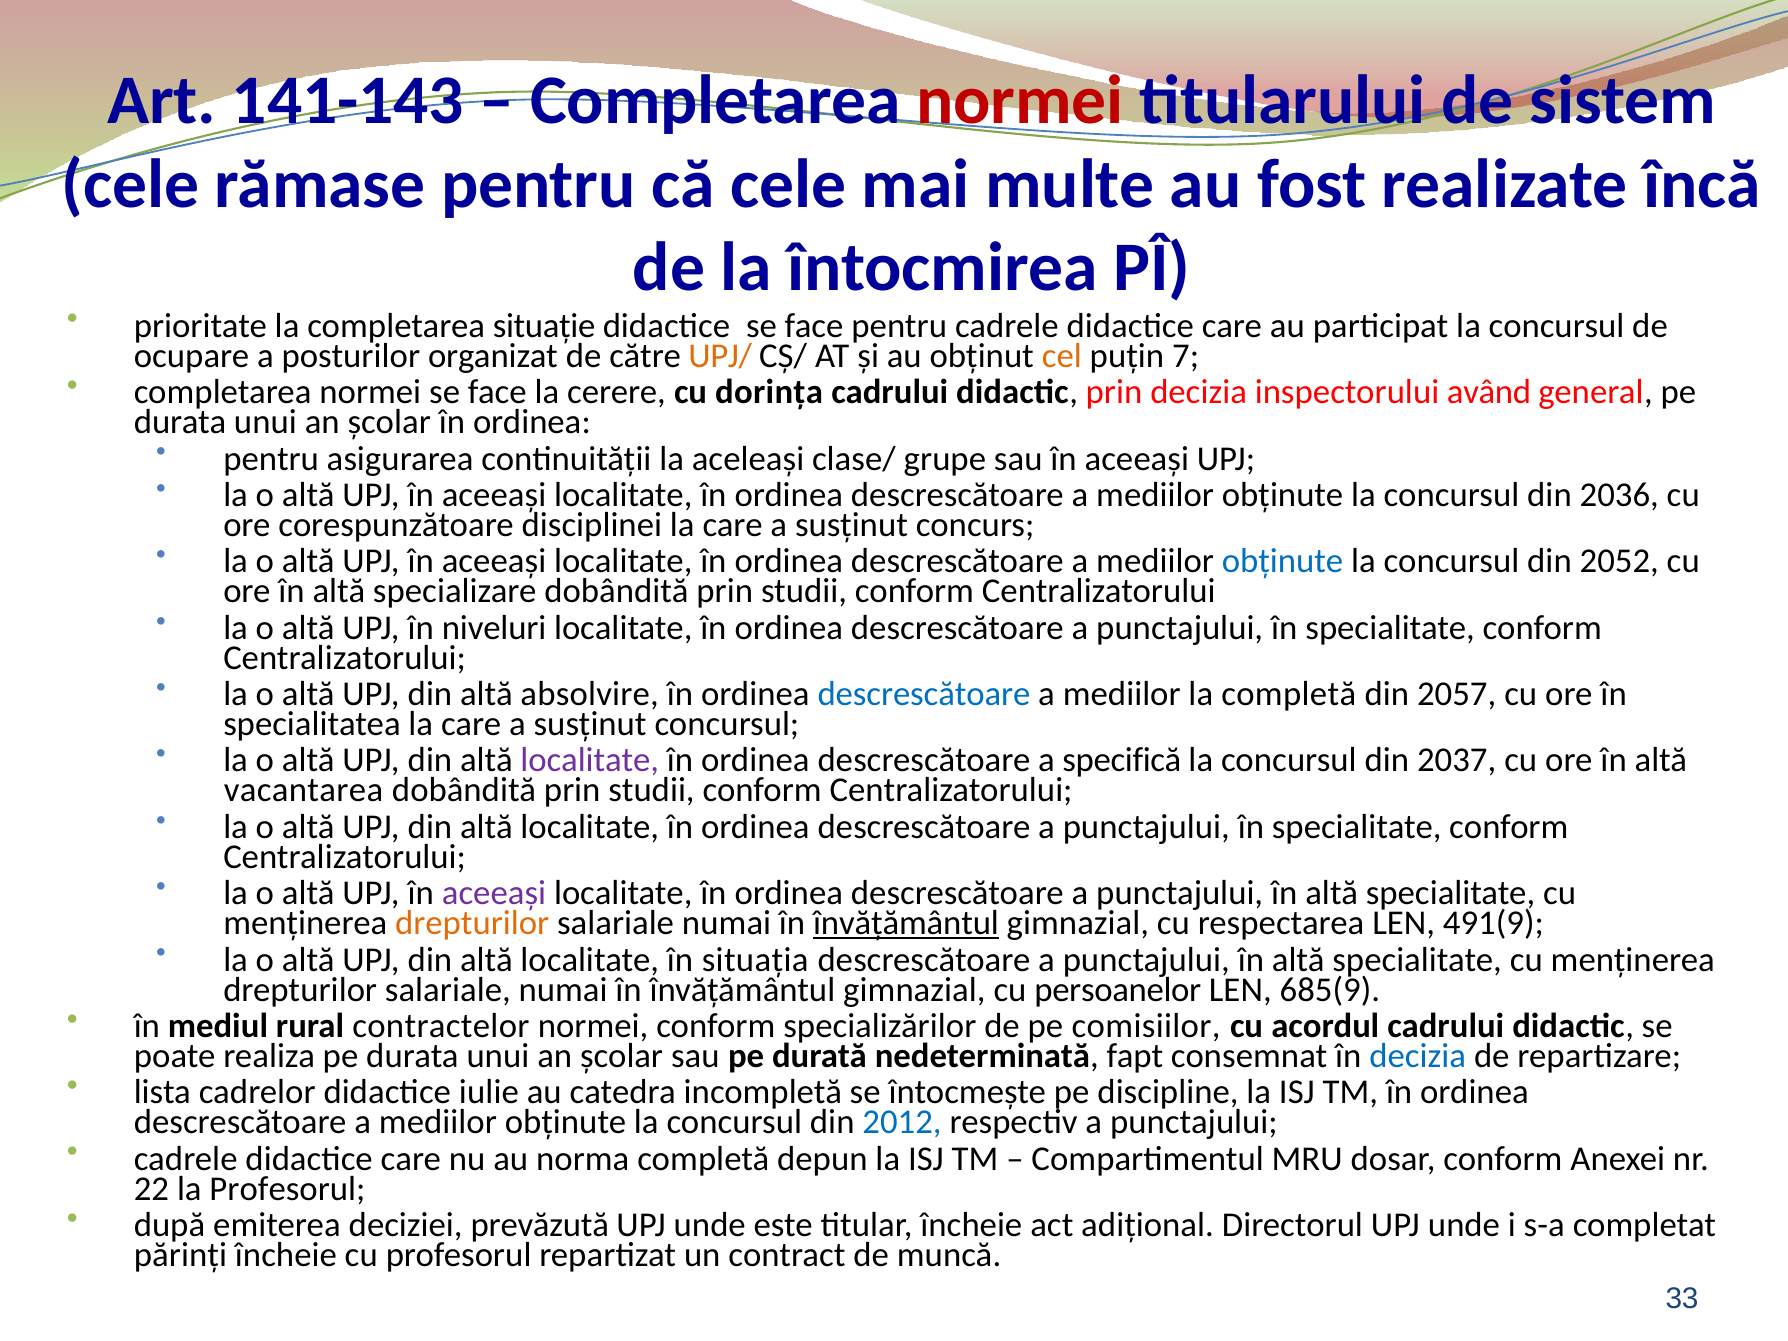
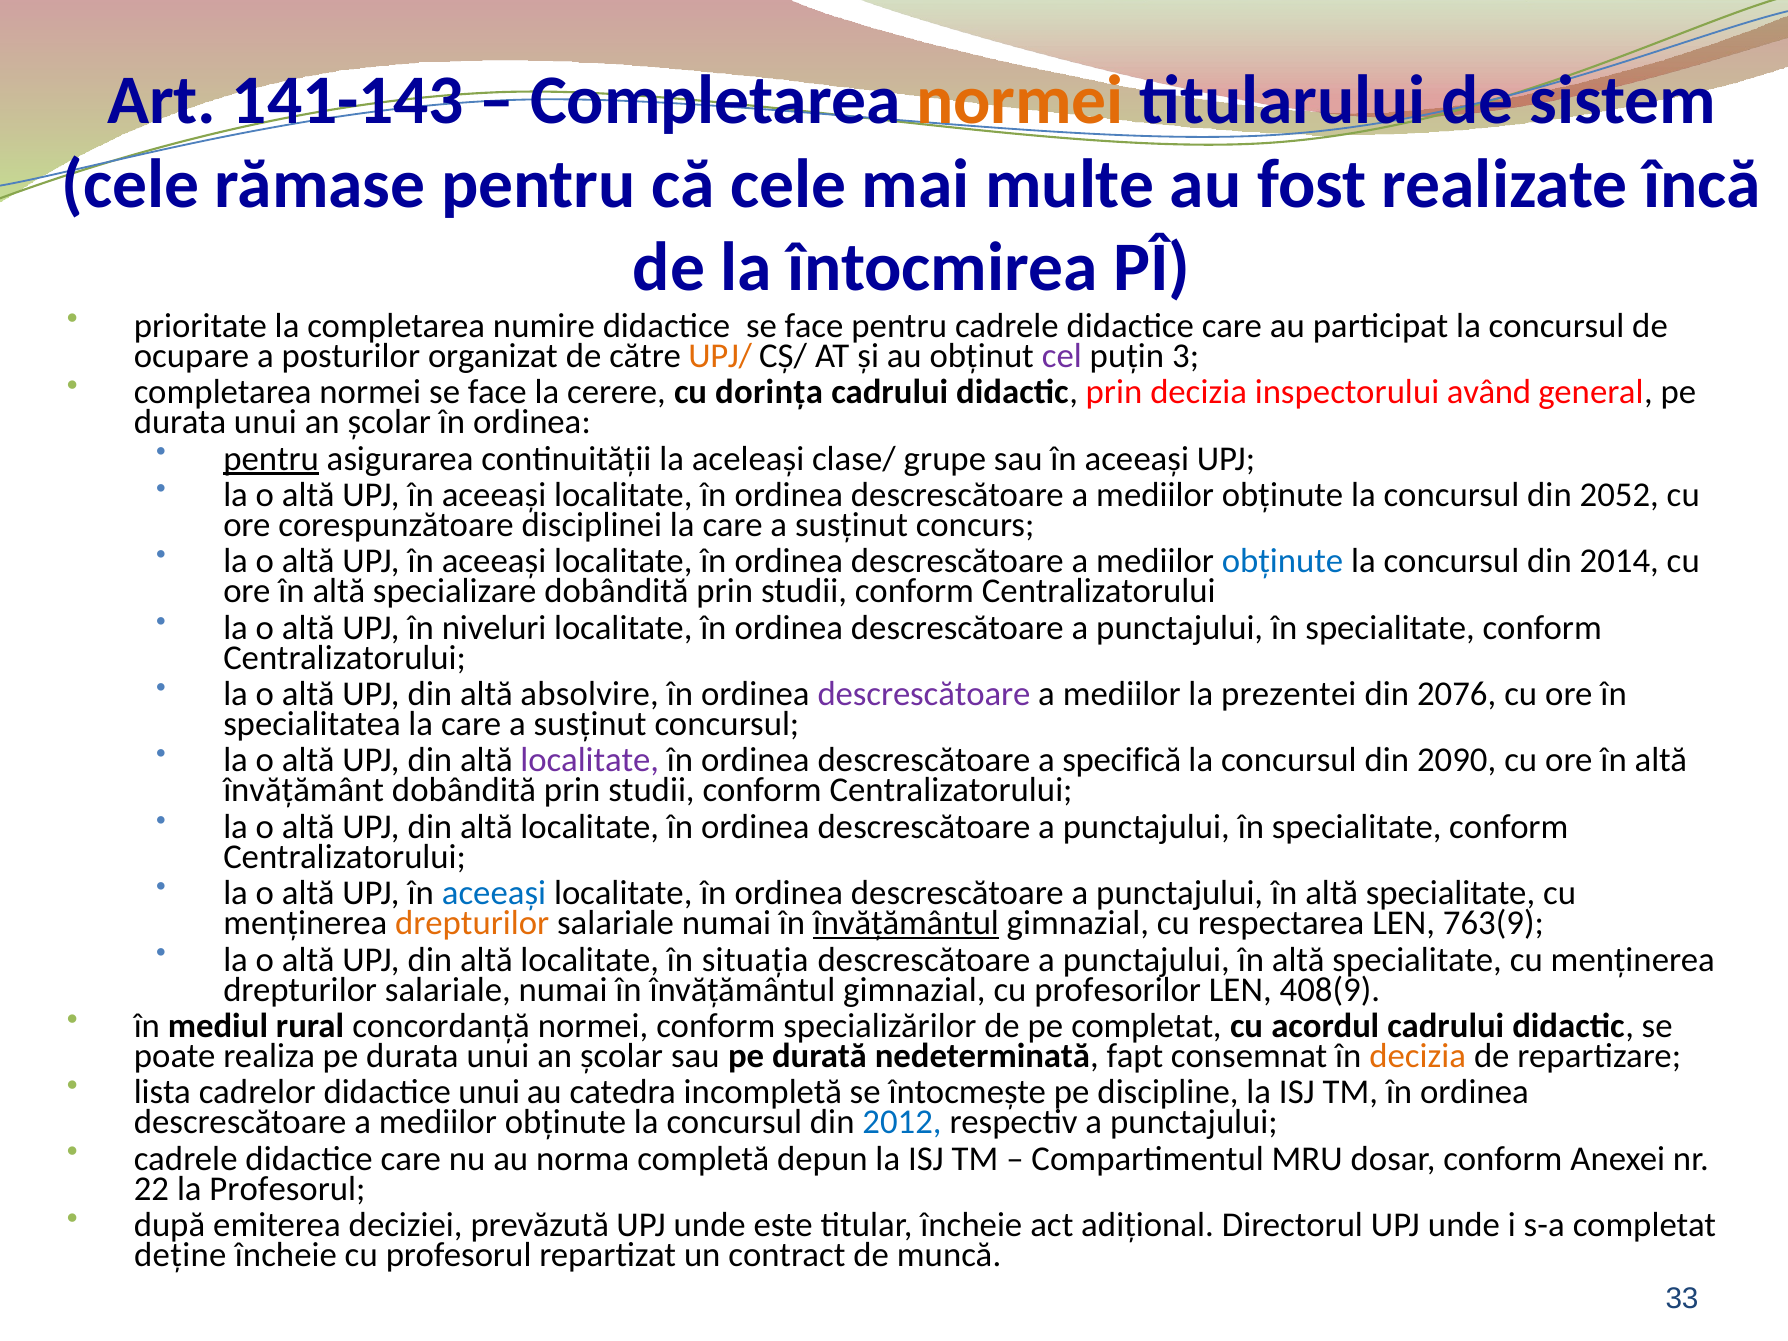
normei colour: red -> orange (1020, 101)
situaţie: situaţie -> numire (544, 326)
cel colour: orange -> purple (1062, 356)
7: 7 -> 3 (1186, 356)
pentru underline: none -> present (271, 459)
2036: 2036 -> 2052 (1619, 495)
2052: 2052 -> 2014 (1619, 561)
descrescătoare colour: blue -> purple (924, 694)
la completă: completă -> prezentei (1289, 694)
2057: 2057 -> 2076 (1457, 694)
2037: 2037 -> 2090 (1457, 760)
vacantarea: vacantarea -> învăţământ (304, 790)
aceeaşi colour: purple -> blue (494, 893)
491(9: 491(9 -> 763(9 (1493, 923)
persoanelor: persoanelor -> profesorilor (1118, 990)
685(9: 685(9 -> 408(9 (1330, 990)
contractelor: contractelor -> concordanţă (441, 1026)
pe comisiilor: comisiilor -> completat (1146, 1026)
decizia colour: blue -> orange (1418, 1056)
didactice iulie: iulie -> unui (489, 1092)
părinţi: părinţi -> deţine (180, 1255)
